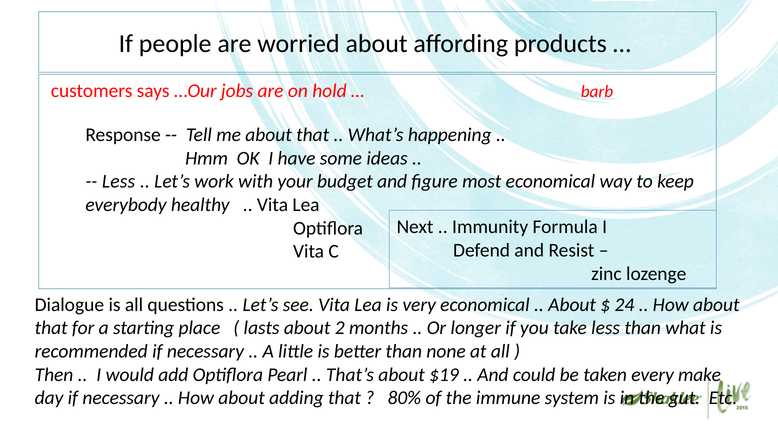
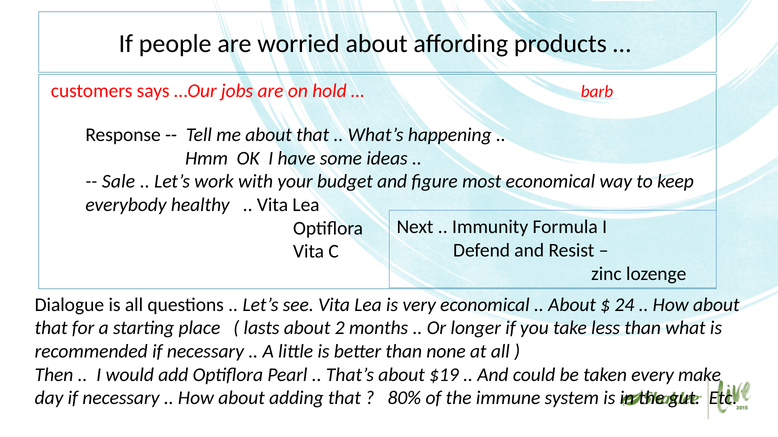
Less: Less -> Sale (119, 182)
